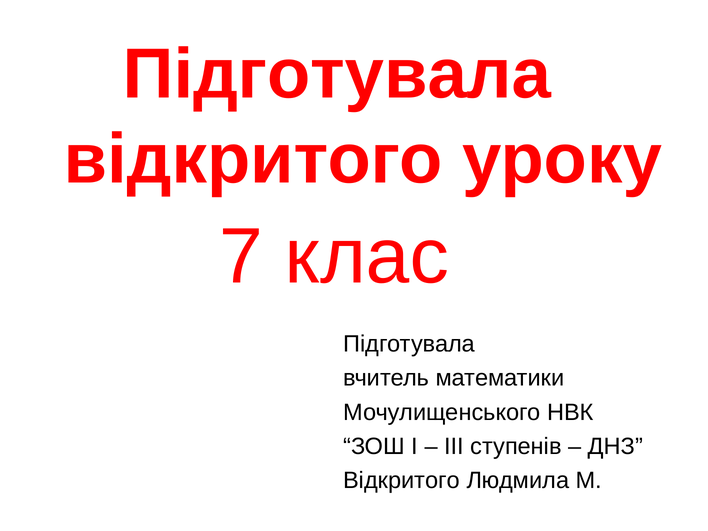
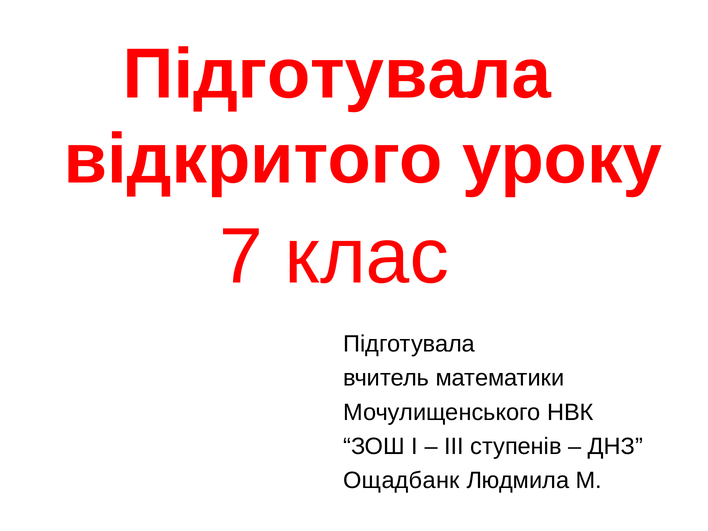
Відкритого: Відкритого -> Ощадбанк (402, 481)
